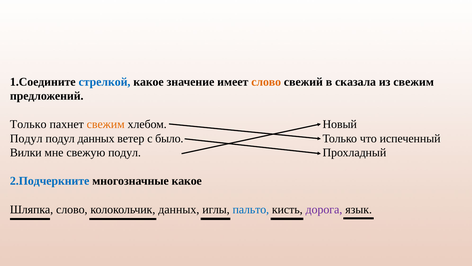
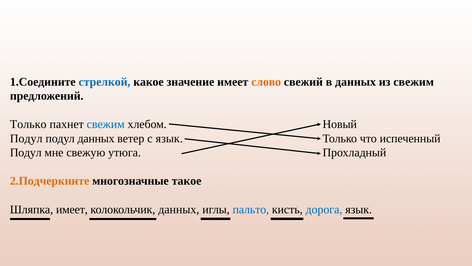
в сказала: сказала -> данных (356, 82)
свежим colour: orange -> blue (106, 124)
с было: было -> язык (169, 138)
Вилки: Вилки -> Подул (26, 152)
свежую подул: подул -> утюга (125, 152)
2.Подчеркните colour: blue -> orange (50, 181)
многозначные какое: какое -> такое (187, 181)
Шляпка слово: слово -> имеет (72, 209)
дорога colour: purple -> blue (324, 209)
